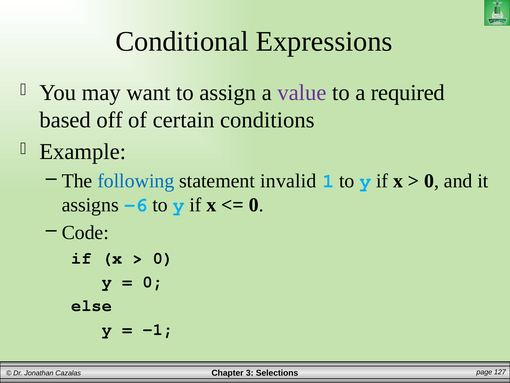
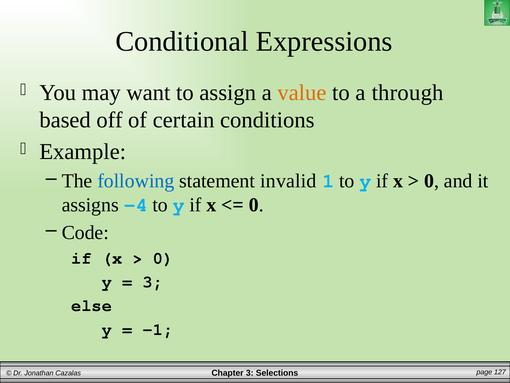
value colour: purple -> orange (302, 93)
required: required -> through (408, 93)
-6: -6 -> -4 (136, 205)
0: 0 -> 3 (153, 282)
